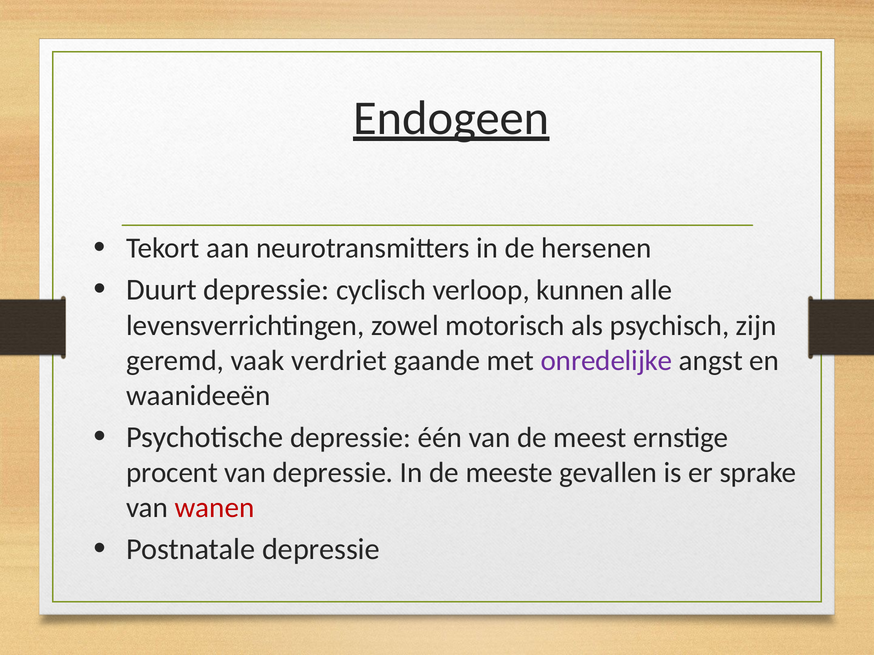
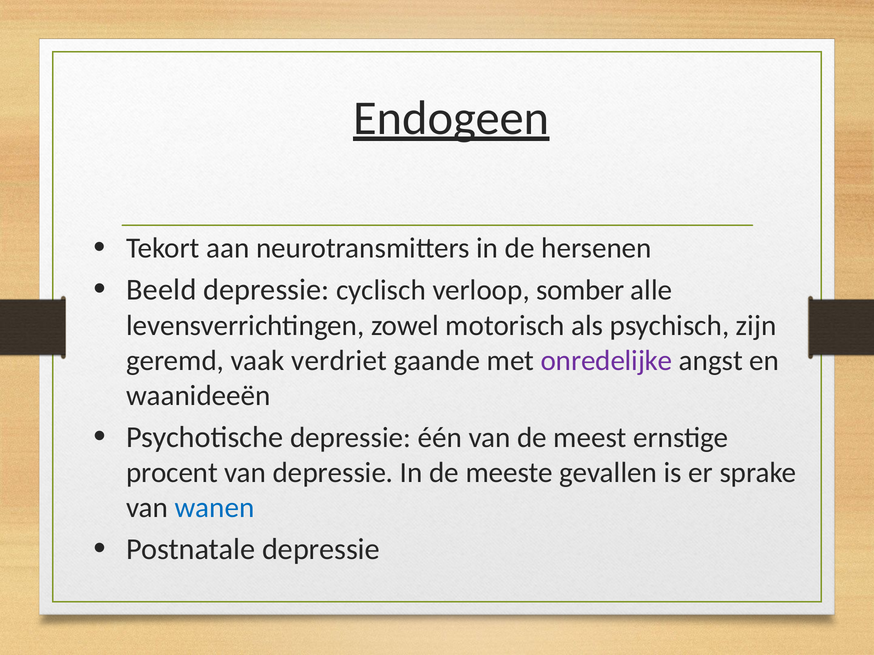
Duurt: Duurt -> Beeld (161, 290)
kunnen: kunnen -> somber (580, 291)
wanen colour: red -> blue (215, 508)
